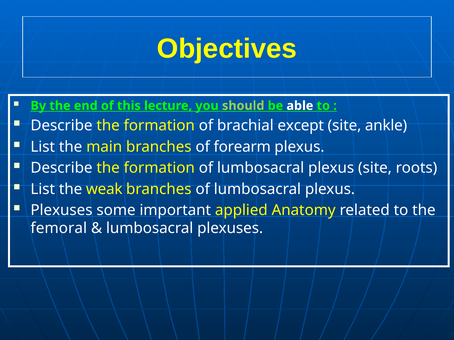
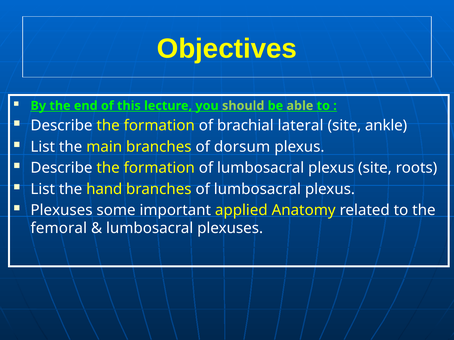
able colour: white -> light green (300, 106)
except: except -> lateral (301, 126)
forearm: forearm -> dorsum (242, 147)
weak: weak -> hand (104, 189)
